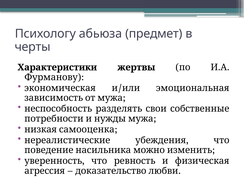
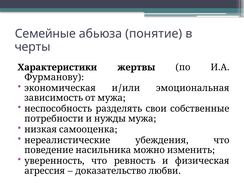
Психологу: Психологу -> Семейные (45, 34)
предмет: предмет -> понятие (154, 34)
